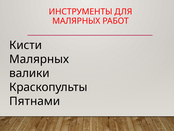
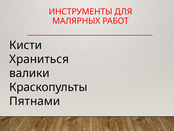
Малярных: Малярных -> Храниться (39, 59)
